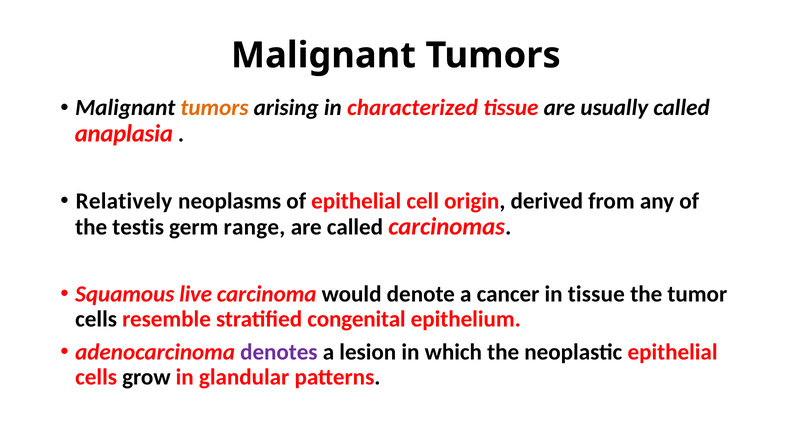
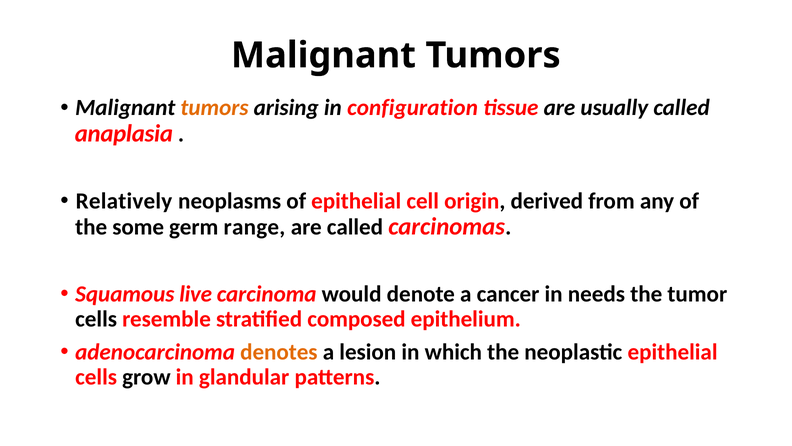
characterized: characterized -> configuration (413, 108)
testis: testis -> some (138, 227)
in tissue: tissue -> needs (596, 294)
congenital: congenital -> composed (356, 319)
denotes colour: purple -> orange (279, 352)
